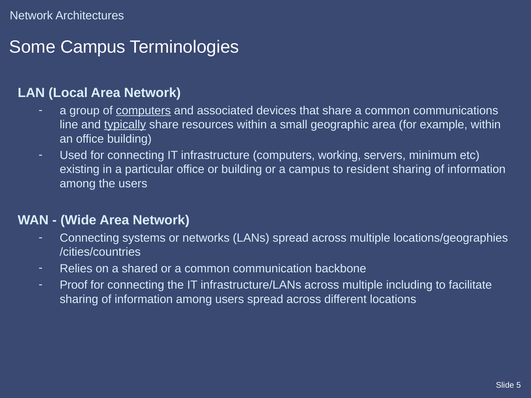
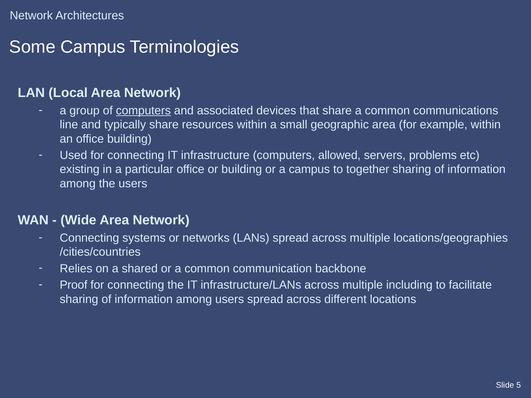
typically underline: present -> none (125, 125)
working: working -> allowed (339, 155)
minimum: minimum -> problems (433, 155)
resident: resident -> together (368, 170)
